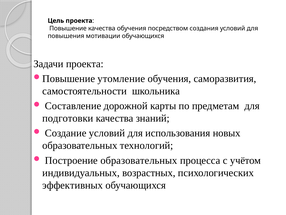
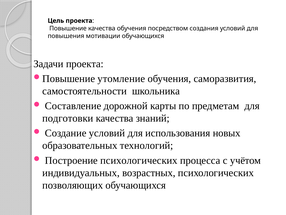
Построение образовательных: образовательных -> психологических (139, 160)
эффективных: эффективных -> позволяющих (73, 185)
